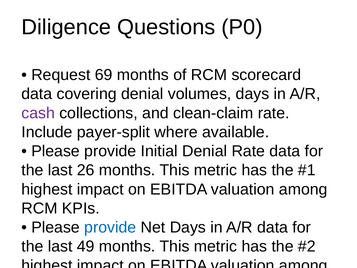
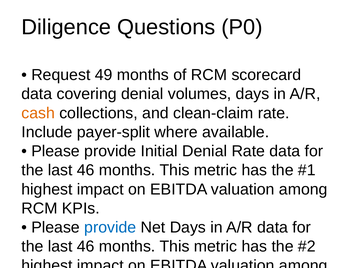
69: 69 -> 49 (104, 75)
cash colour: purple -> orange (38, 113)
26: 26 -> 46 (86, 170)
49: 49 -> 46 (86, 246)
